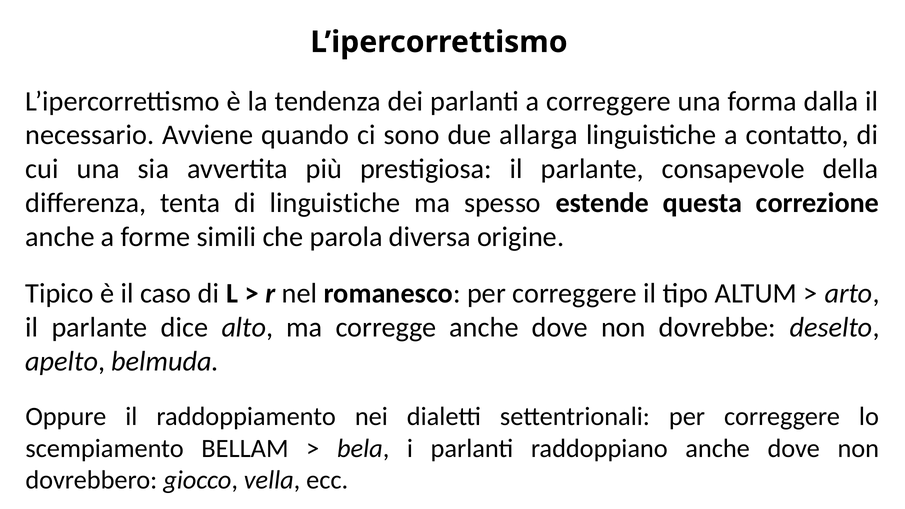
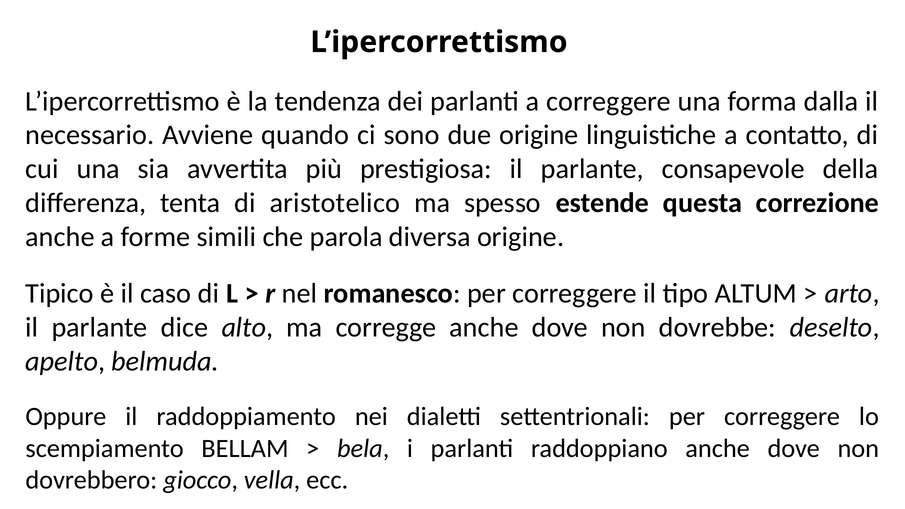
due allarga: allarga -> origine (539, 135)
di linguistiche: linguistiche -> aristotelico (335, 203)
